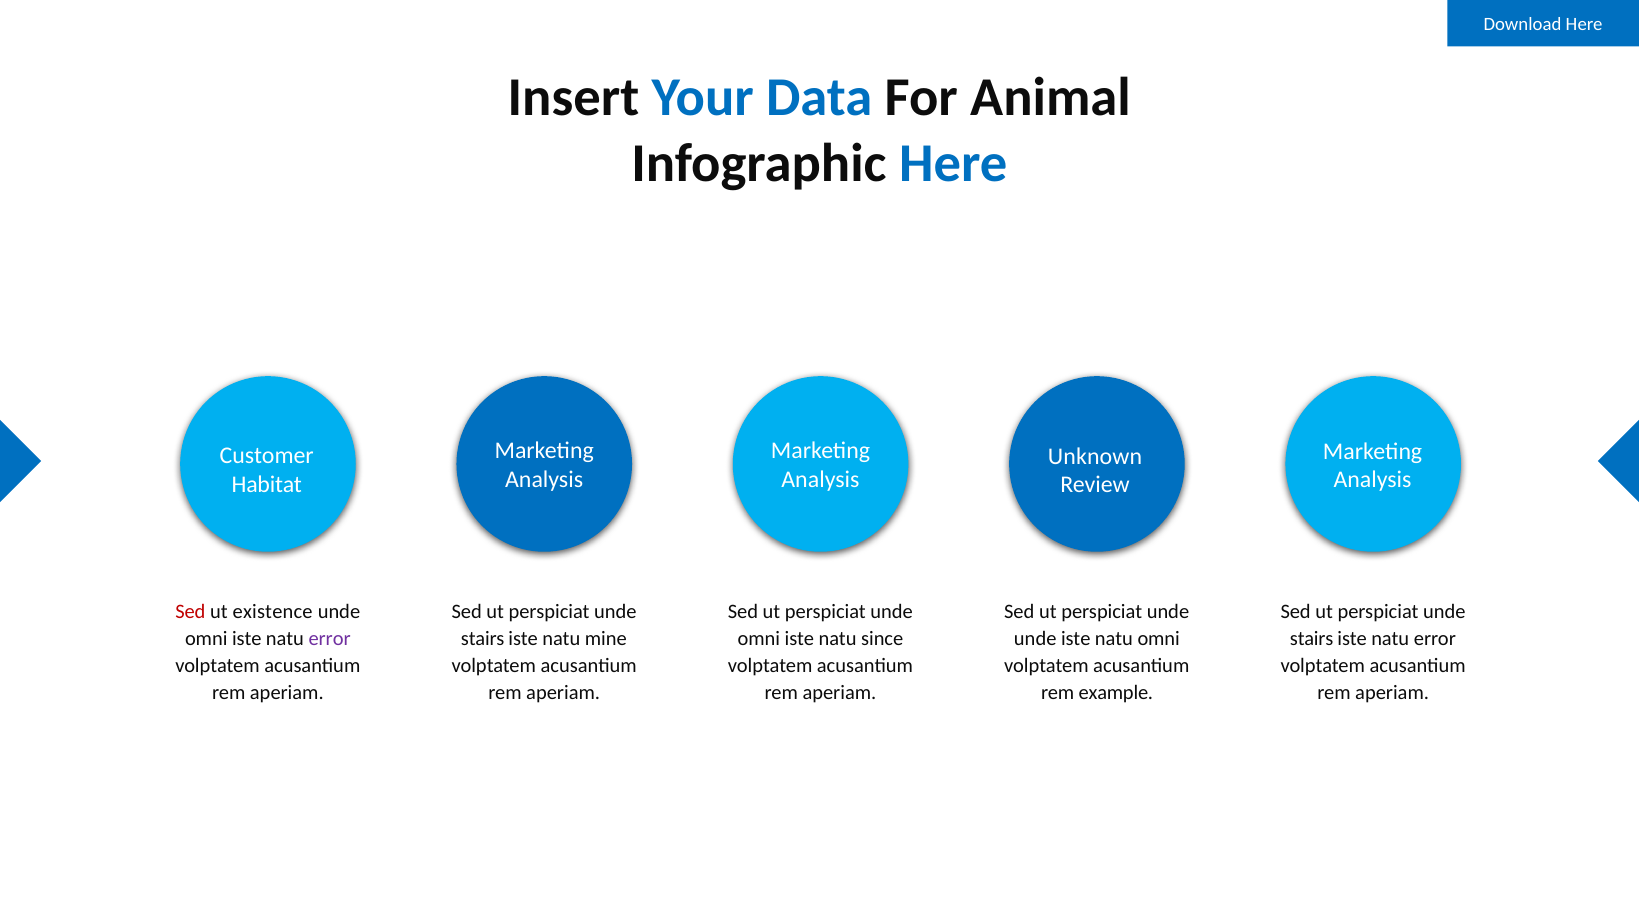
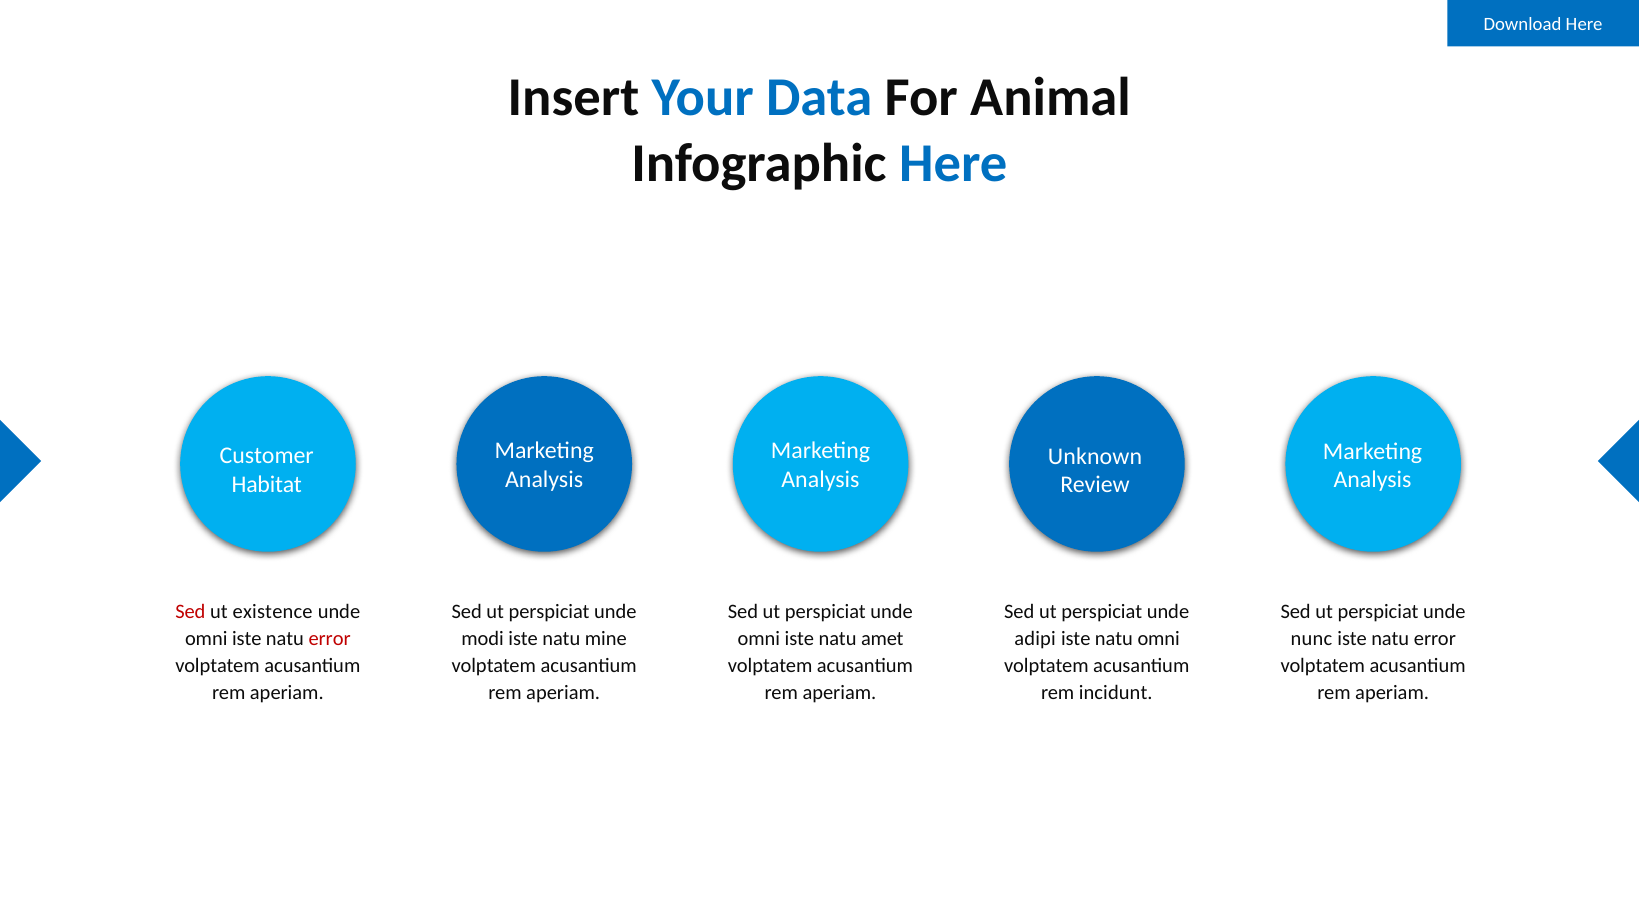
error colour: purple -> red (330, 638)
stairs: stairs -> modi (483, 638)
since: since -> amet (882, 638)
unde: unde -> adipi (1035, 638)
stairs: stairs -> nunc (1311, 638)
example: example -> incidunt (1116, 692)
